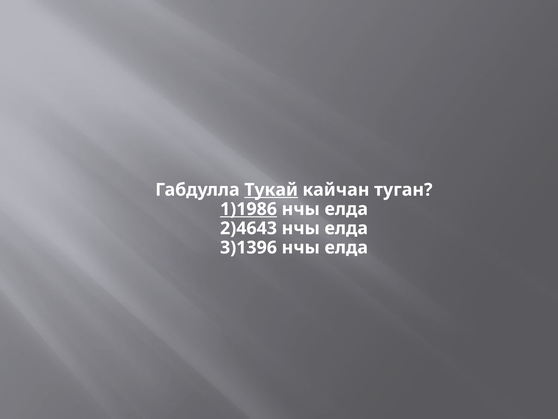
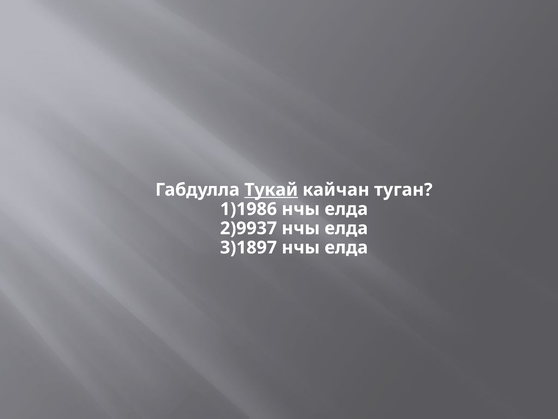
1)1986 underline: present -> none (248, 209)
2)4643: 2)4643 -> 2)9937 (248, 228)
3)1396: 3)1396 -> 3)1897 (248, 247)
